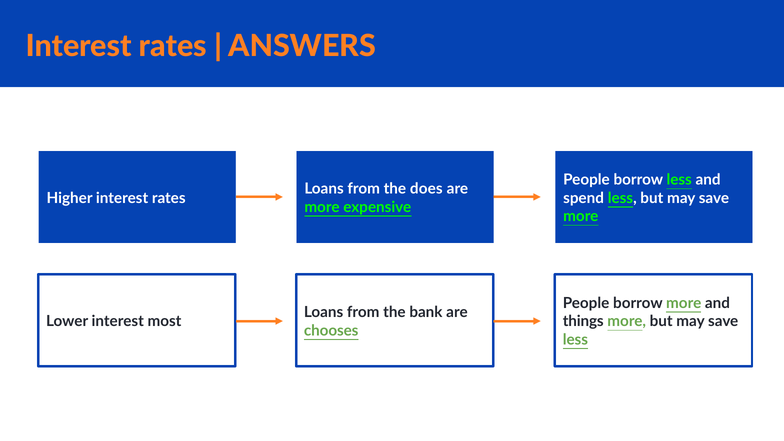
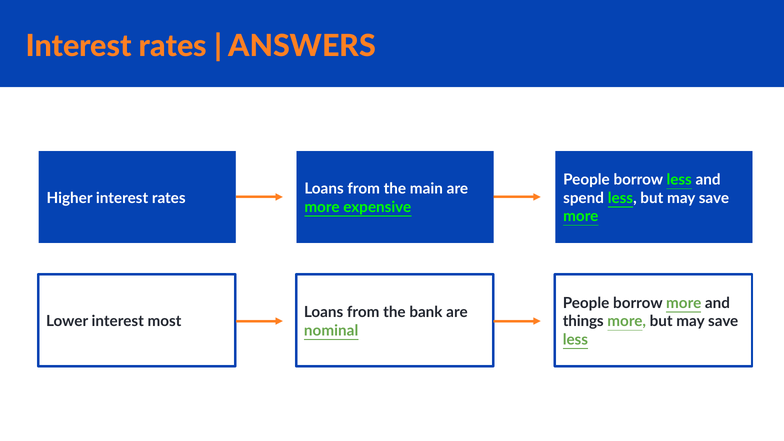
does: does -> main (426, 189)
chooses: chooses -> nominal (331, 330)
